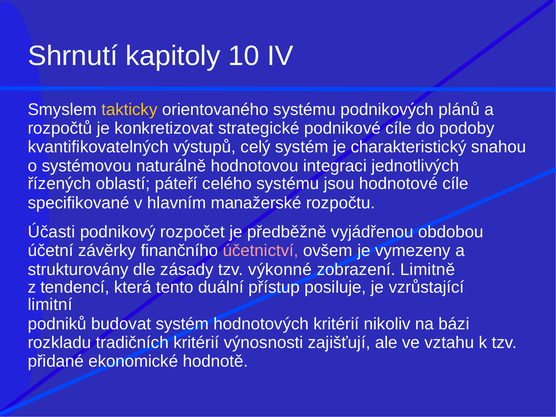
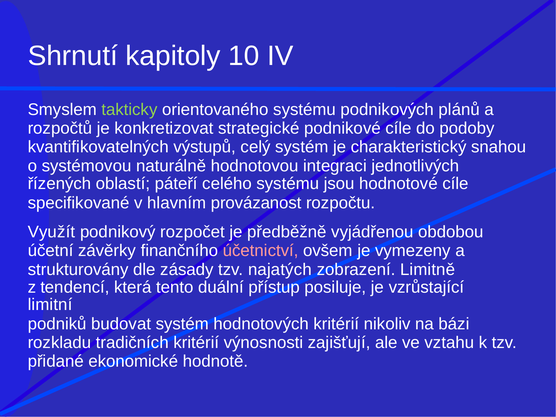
takticky colour: yellow -> light green (129, 110)
manažerské: manažerské -> provázanost (256, 203)
Účasti: Účasti -> Využít (51, 232)
výkonné: výkonné -> najatých (280, 269)
